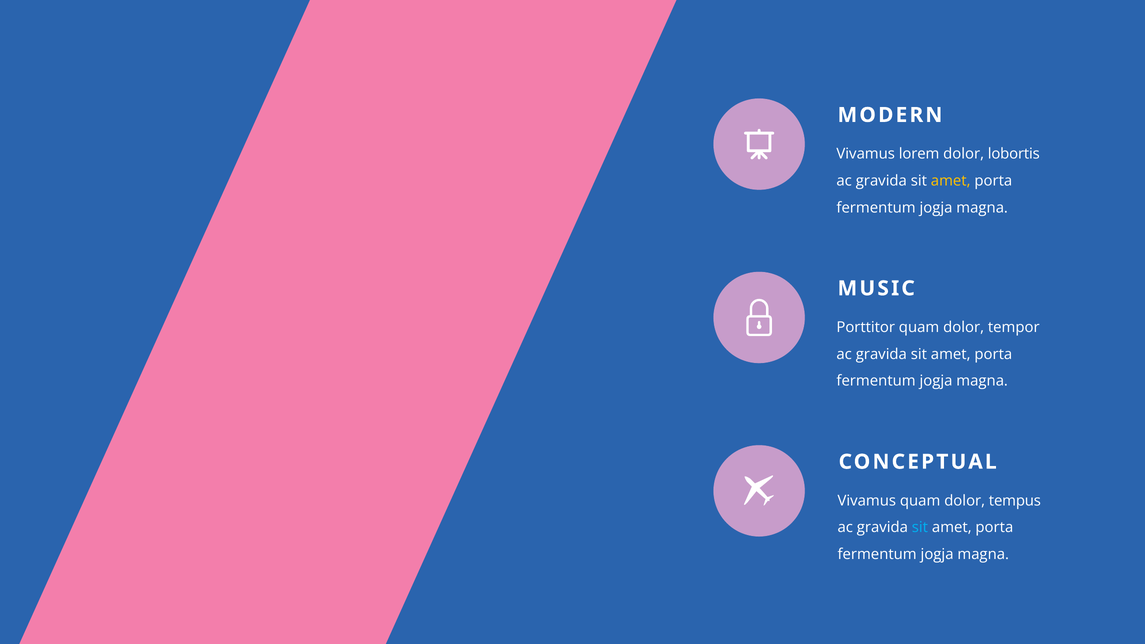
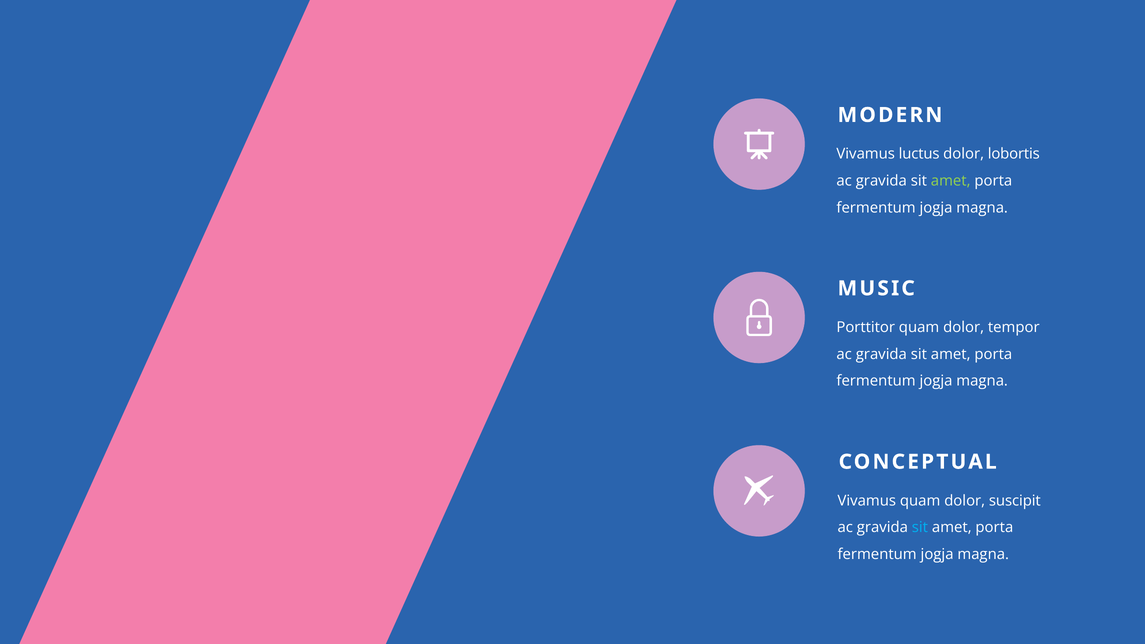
lorem: lorem -> luctus (919, 154)
amet colour: yellow -> light green (951, 181)
tempus: tempus -> suscipit (1015, 501)
